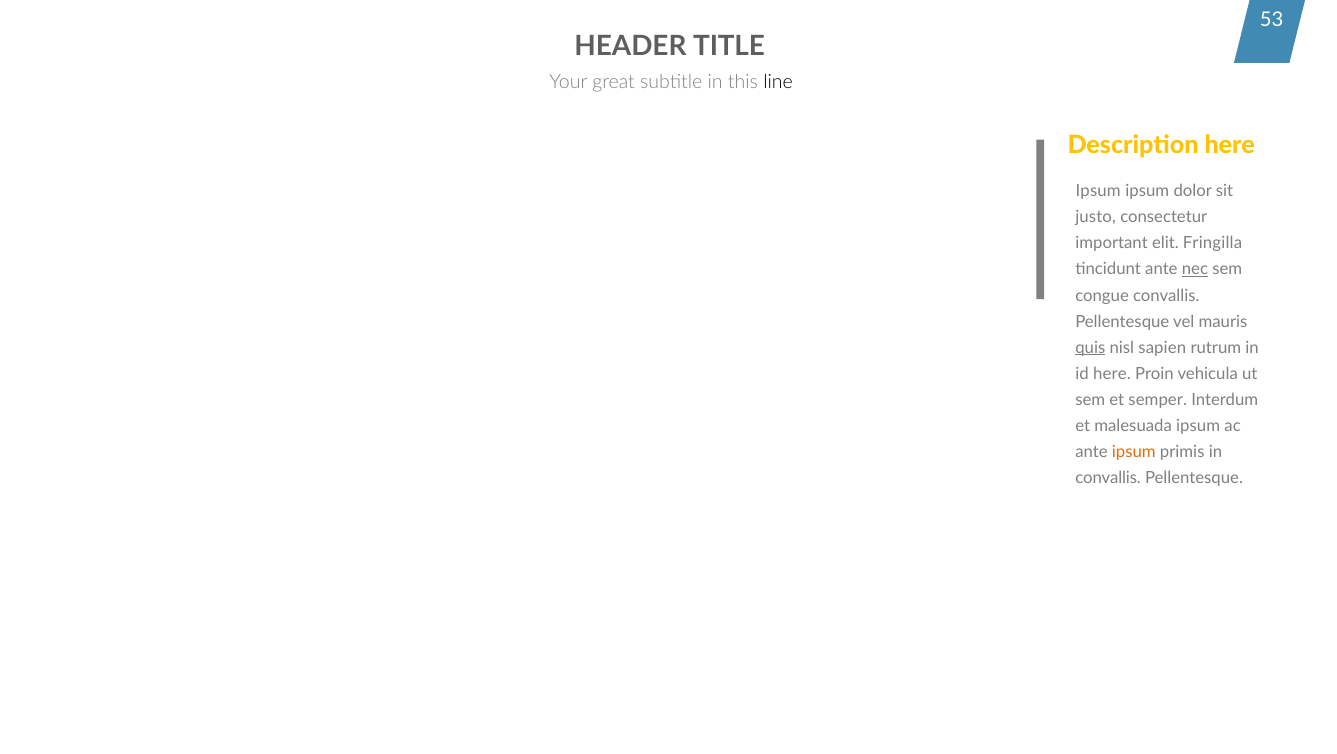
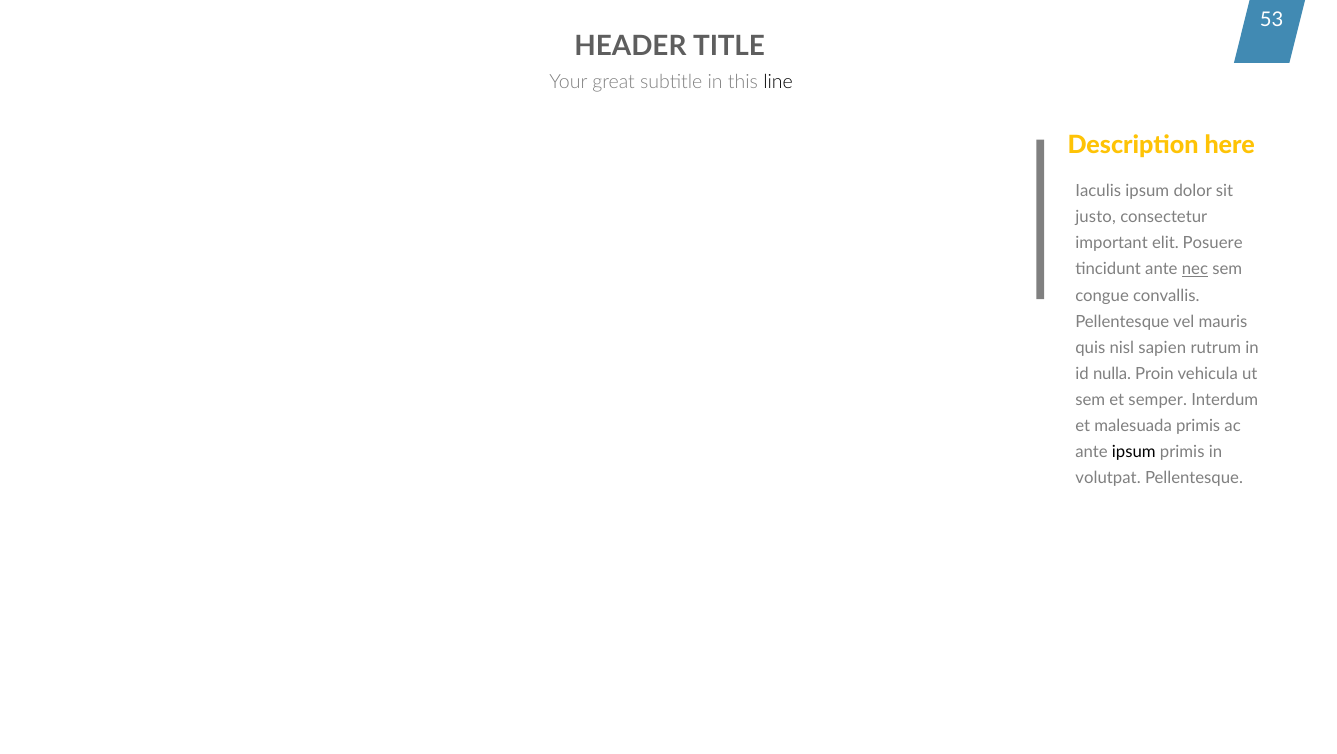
Ipsum: Ipsum -> Iaculis (1098, 191)
Fringilla: Fringilla -> Posuere (1213, 243)
quis underline: present -> none (1090, 348)
id here: here -> nulla (1112, 374)
malesuada ipsum: ipsum -> primis (1198, 426)
ipsum colour: orange -> black (1134, 452)
convallis: convallis -> volutpat (1108, 478)
